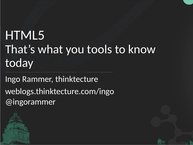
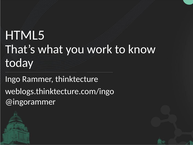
tools: tools -> work (100, 49)
